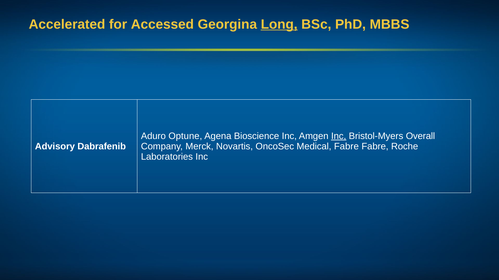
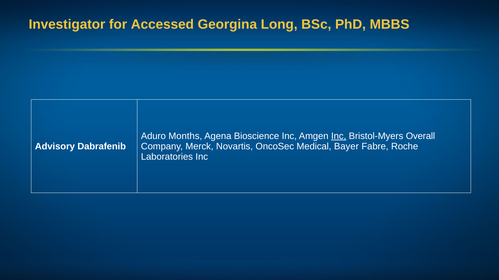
Accelerated: Accelerated -> Investigator (67, 24)
Long underline: present -> none (279, 24)
Optune: Optune -> Months (185, 136)
Medical Fabre: Fabre -> Bayer (346, 147)
